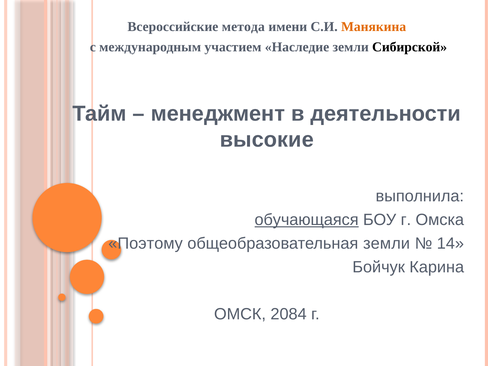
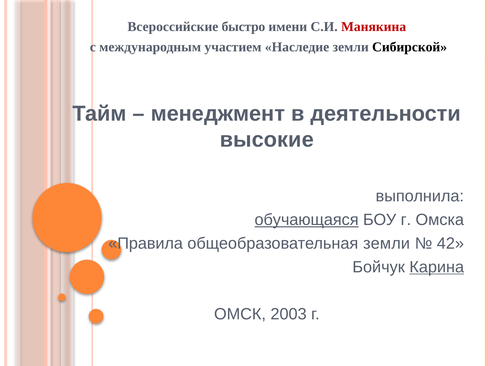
метода: метода -> быстро (243, 27)
Манякина colour: orange -> red (374, 27)
Поэтому: Поэтому -> Правила (146, 243)
14: 14 -> 42 (450, 243)
Карина underline: none -> present (437, 267)
2084: 2084 -> 2003 (289, 314)
